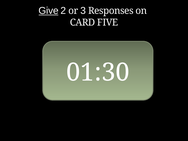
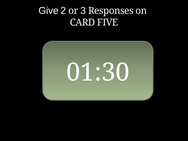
Give underline: present -> none (49, 11)
